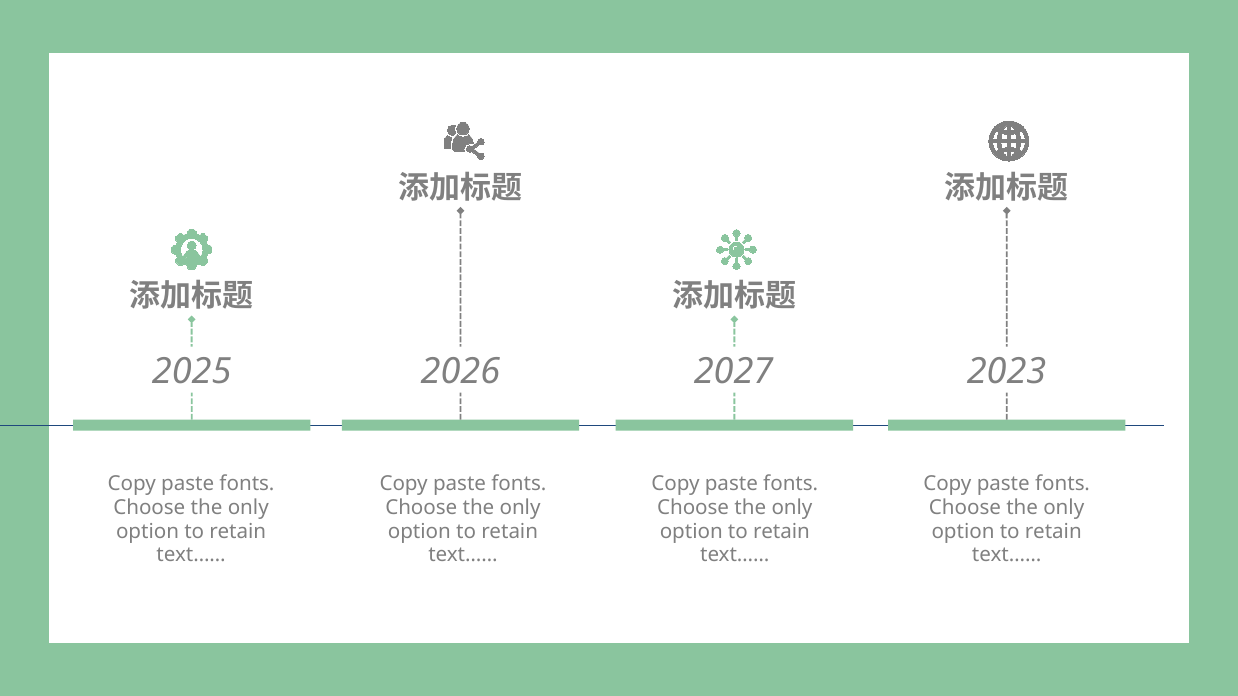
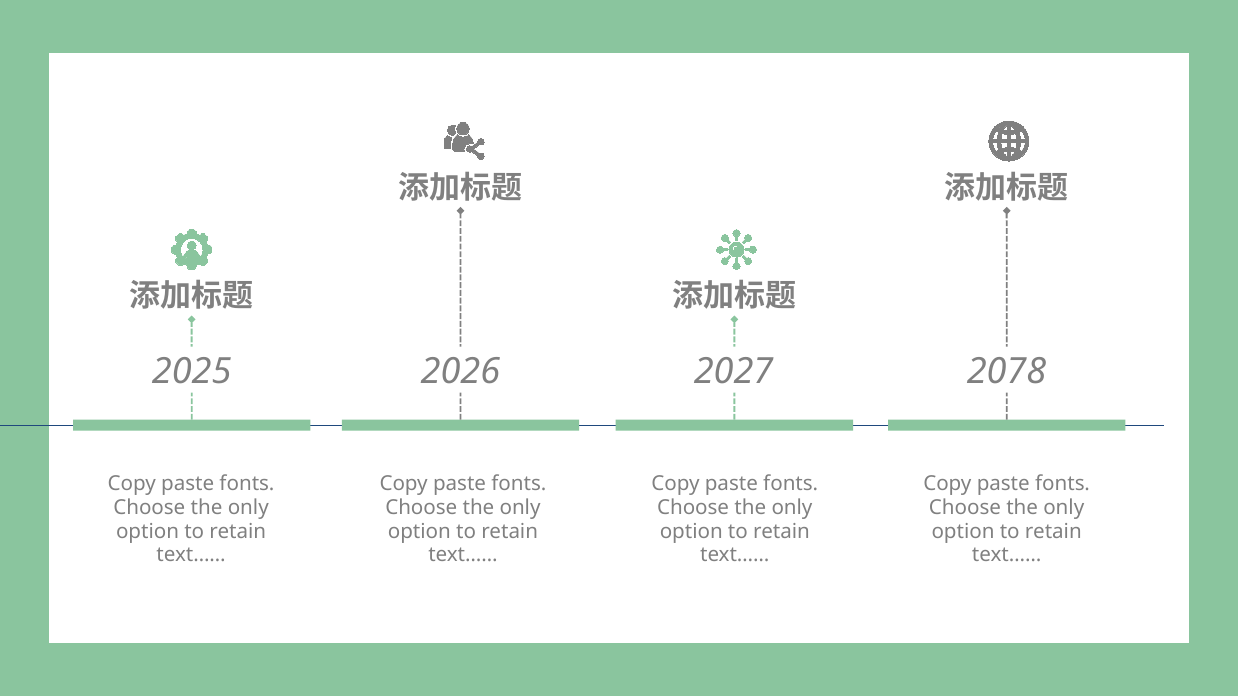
2023: 2023 -> 2078 (1007, 372)
